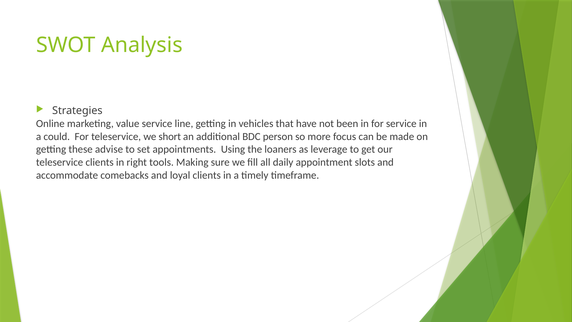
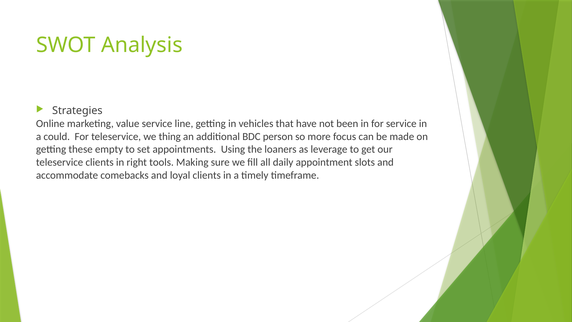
short: short -> thing (170, 136)
advise: advise -> empty (109, 149)
